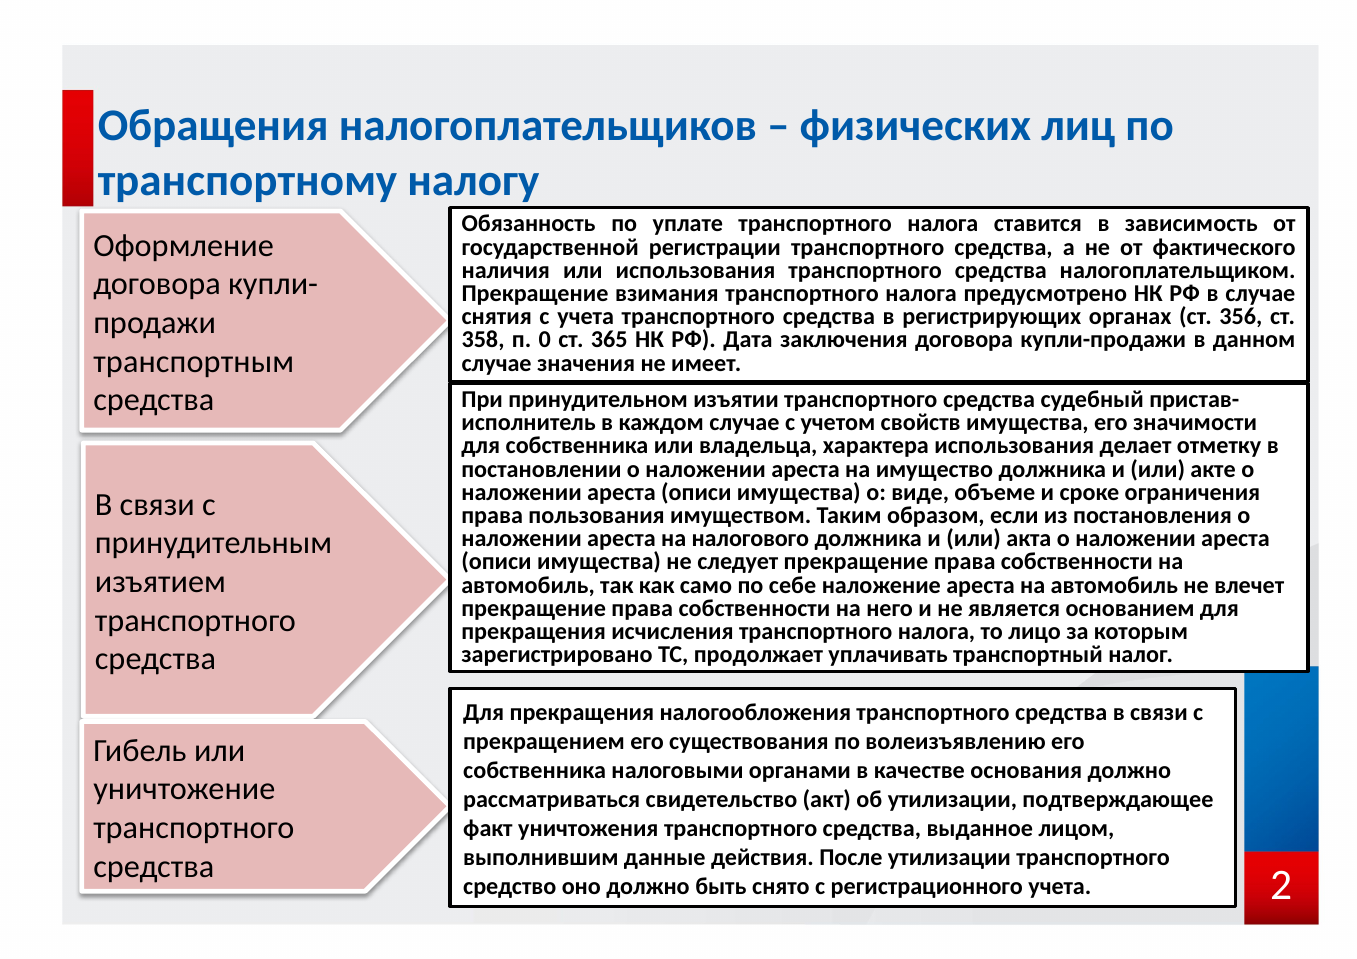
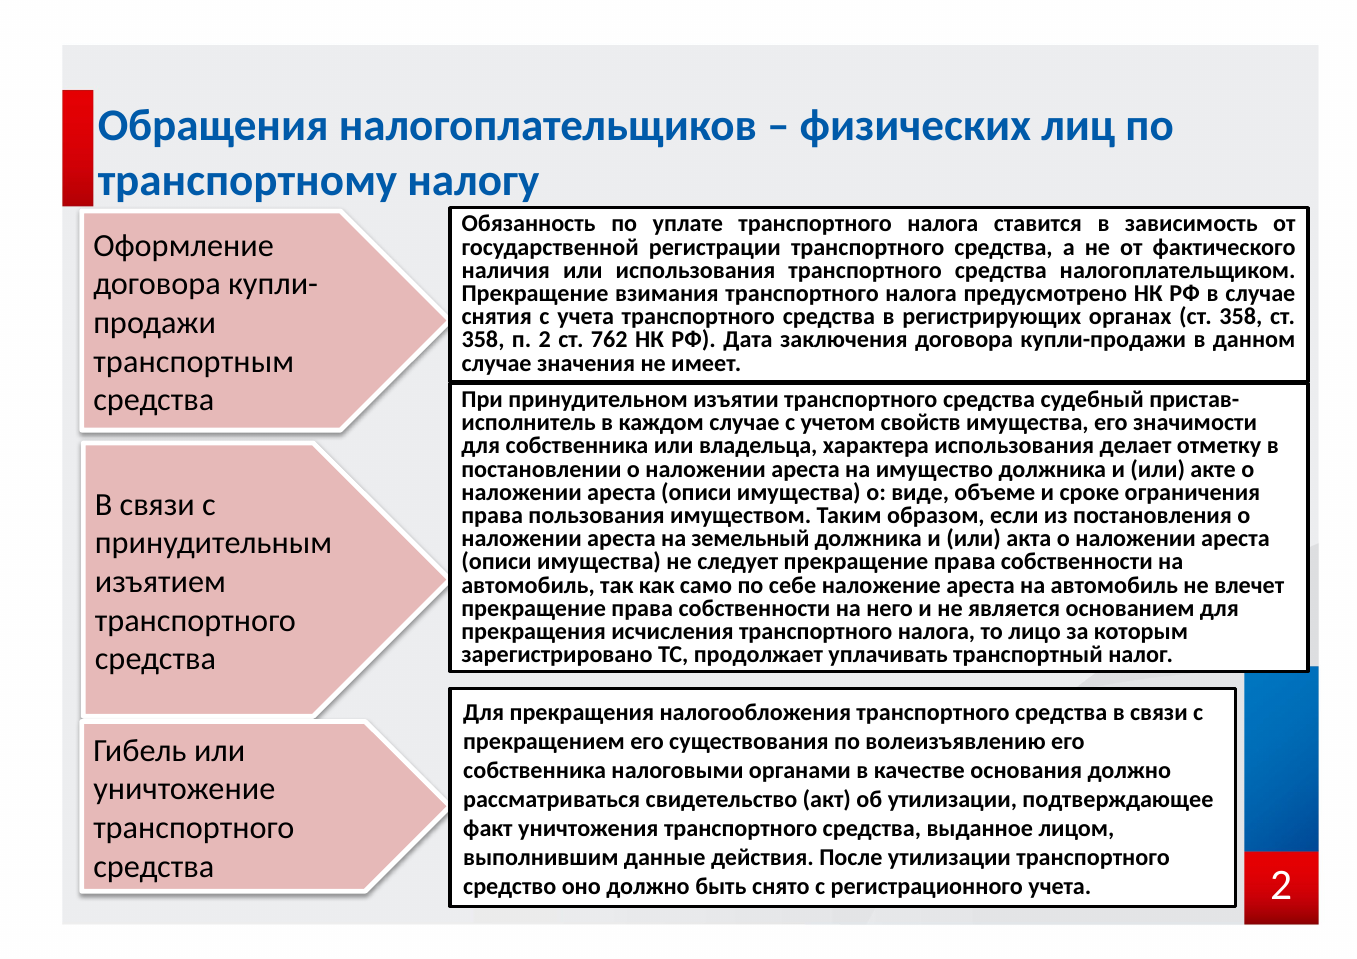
органах ст 356: 356 -> 358 (1241, 317)
п 0: 0 -> 2 (545, 340)
365: 365 -> 762 (609, 340)
налогового: налогового -> земельный (750, 539)
